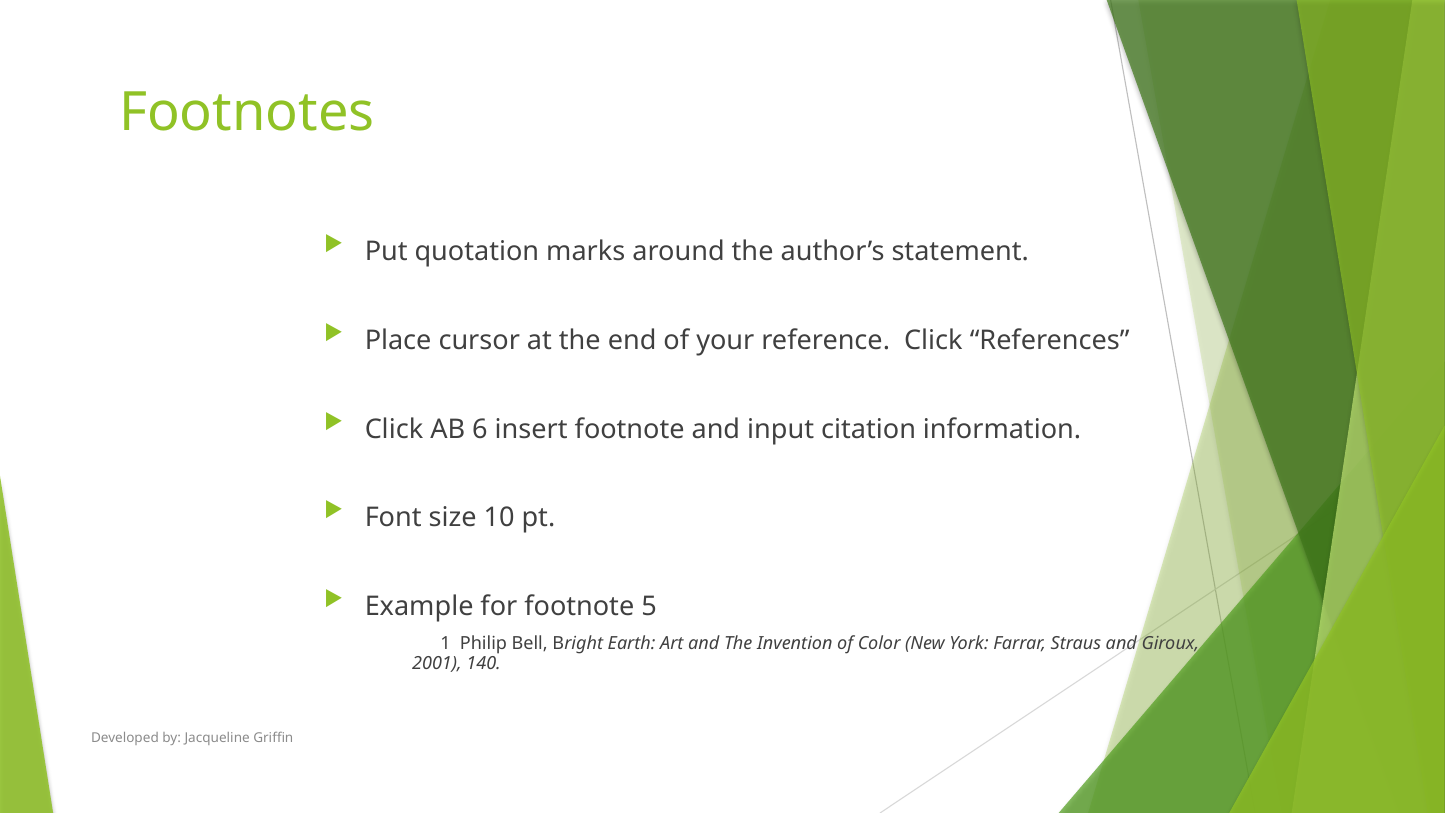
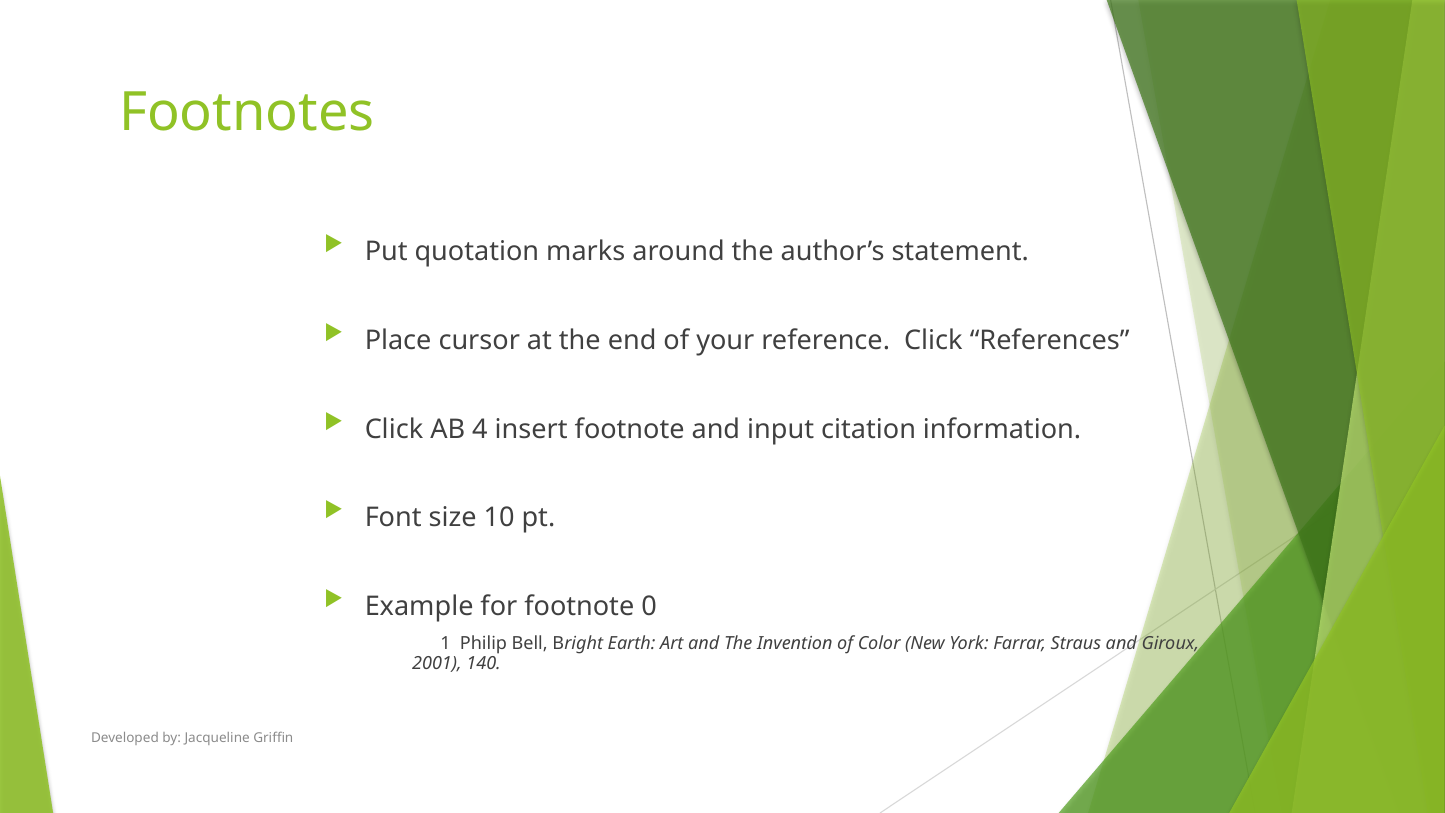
6: 6 -> 4 (480, 429)
5: 5 -> 0 (649, 607)
